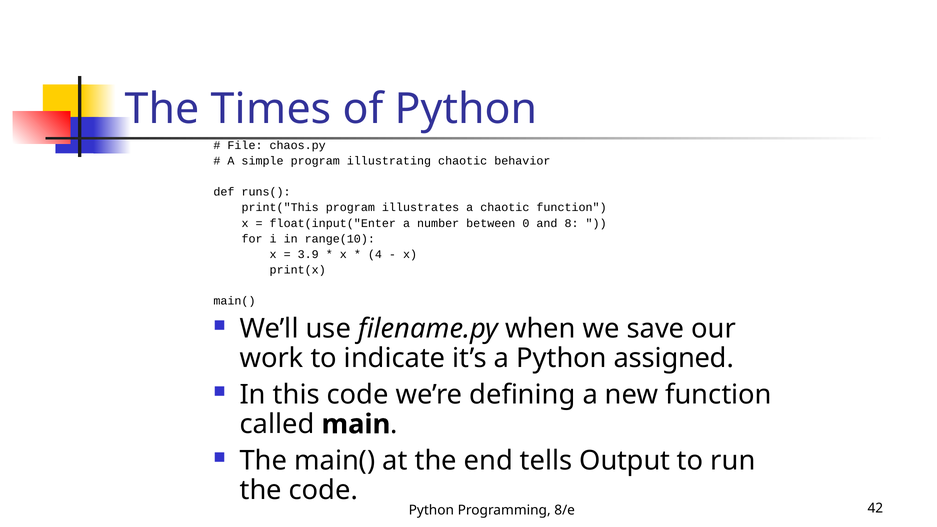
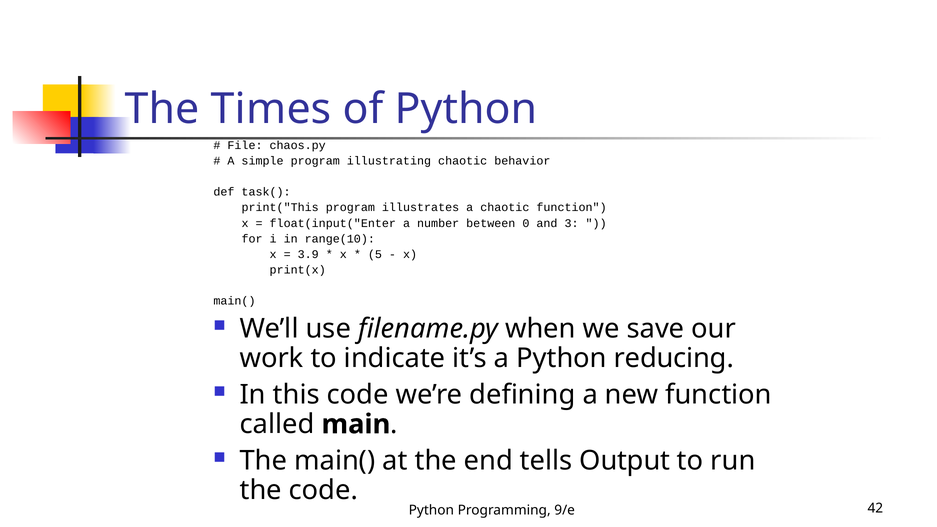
runs(: runs( -> task( (266, 192)
8: 8 -> 3 (572, 223)
4: 4 -> 5 (375, 254)
assigned: assigned -> reducing (674, 358)
8/e: 8/e -> 9/e (565, 510)
